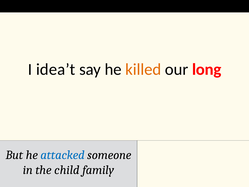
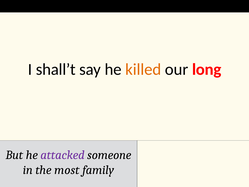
idea’t: idea’t -> shall’t (56, 69)
attacked colour: blue -> purple (63, 155)
child: child -> most (67, 170)
